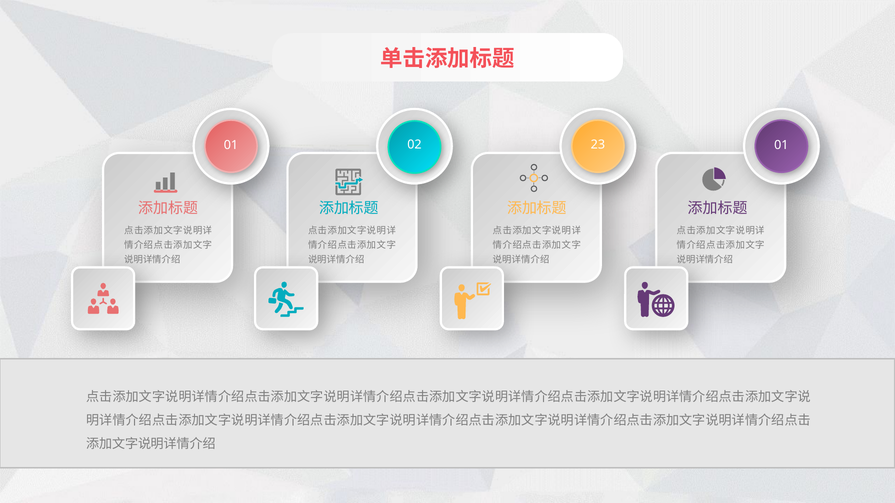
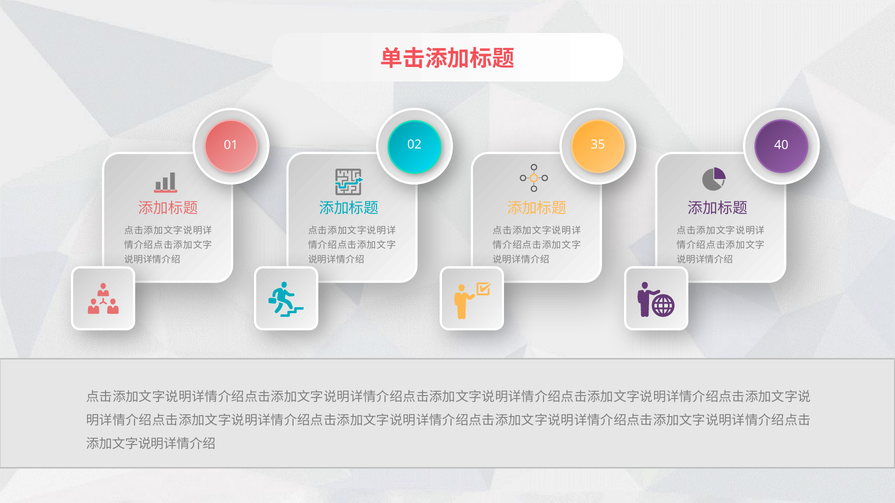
02 01: 01 -> 40 (781, 145)
23: 23 -> 35 (598, 145)
